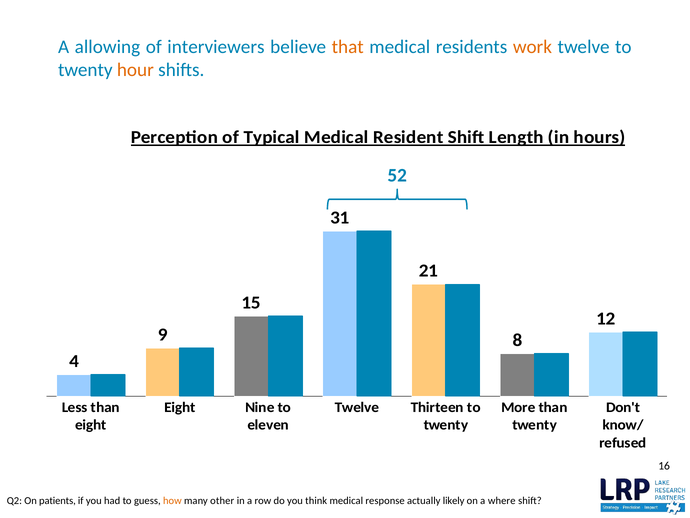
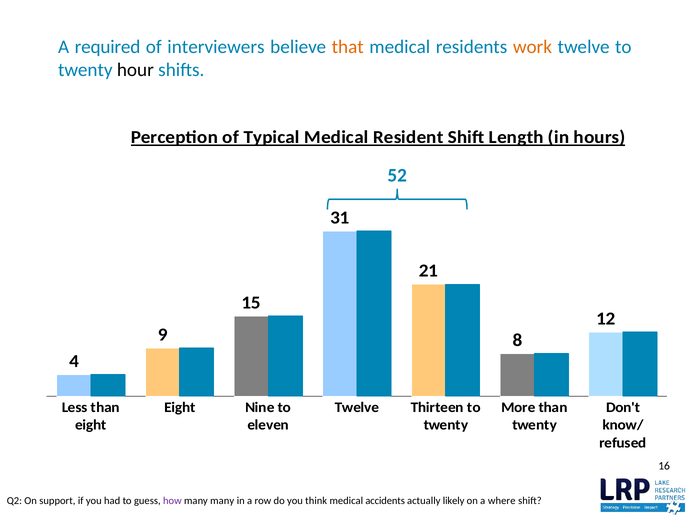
allowing: allowing -> required (108, 47)
hour colour: orange -> black (135, 70)
patients: patients -> support (57, 500)
how colour: orange -> purple (172, 500)
many other: other -> many (222, 500)
response: response -> accidents (385, 500)
